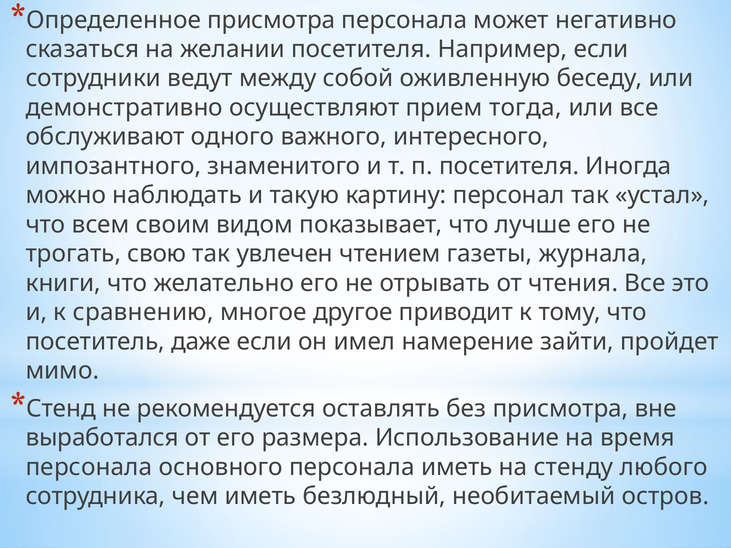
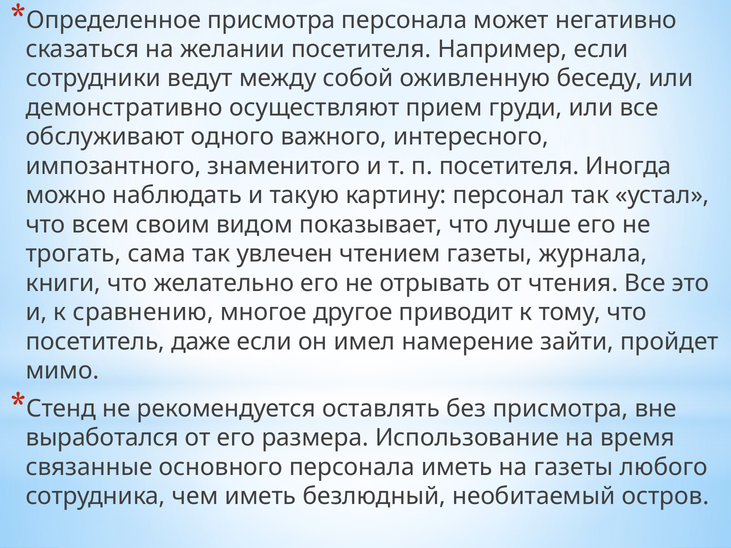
тогда: тогда -> груди (526, 108)
свою: свою -> сама (157, 254)
персонала: персонала -> связанные (89, 467)
на стенду: стенду -> газеты (574, 467)
